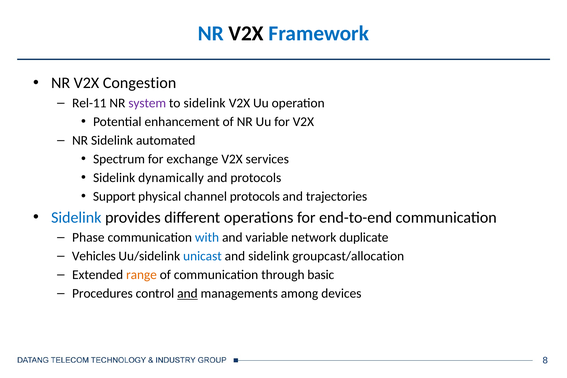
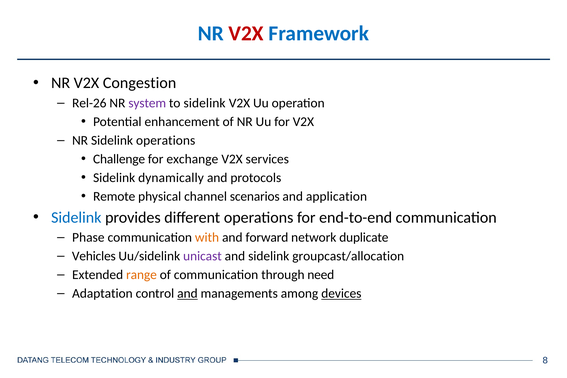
V2X colour: black -> red (246, 33)
Rel-11: Rel-11 -> Rel-26 (89, 103)
Sidelink automated: automated -> operations (166, 140)
Spectrum: Spectrum -> Challenge (119, 159)
Support: Support -> Remote (114, 196)
channel protocols: protocols -> scenarios (255, 196)
trajectories: trajectories -> application (337, 196)
with colour: blue -> orange (207, 238)
variable: variable -> forward (267, 238)
unicast colour: blue -> purple (202, 256)
basic: basic -> need (321, 275)
Procedures: Procedures -> Adaptation (102, 294)
devices underline: none -> present (341, 294)
